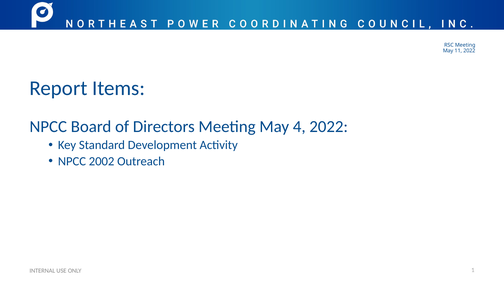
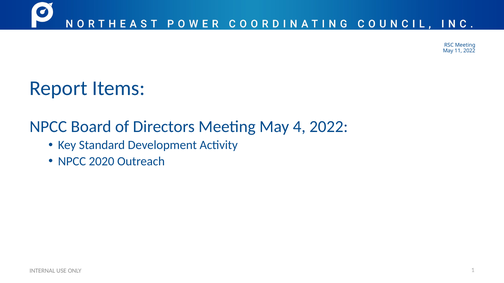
2002: 2002 -> 2020 (102, 162)
